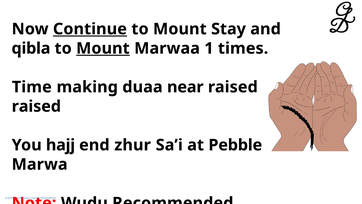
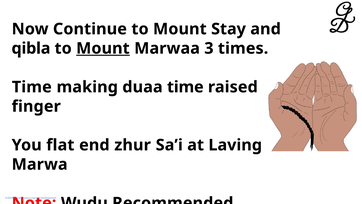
Continue underline: present -> none (90, 29)
1: 1 -> 3 (209, 48)
duaa near: near -> time (185, 87)
raised: raised -> finger (36, 106)
hajj: hajj -> flat (60, 145)
Pebble: Pebble -> Laving (235, 145)
